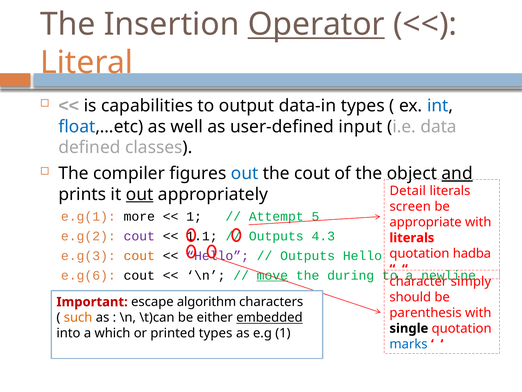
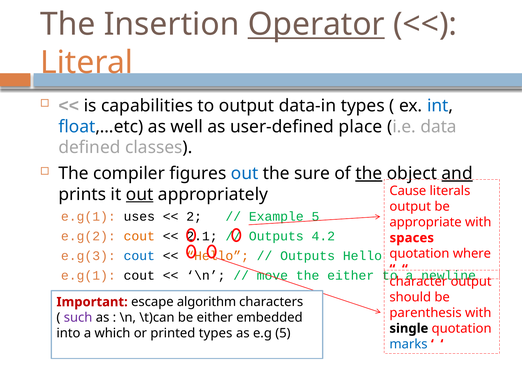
input: input -> place (360, 126)
the cout: cout -> sure (312, 173)
the underline: none -> present (369, 173)
Detail: Detail -> Cause (408, 191)
screen: screen -> output (410, 206)
more: more -> uses (139, 216)
1: 1 -> 2 (194, 216)
Attempt: Attempt -> Example (276, 216)
cout colour: purple -> orange (139, 236)
1.1: 1.1 -> 2.1 (202, 236)
4.3: 4.3 -> 4.2 (323, 236)
literals: literals -> spaces (412, 238)
hadba: hadba -> where (472, 253)
cout colour: orange -> blue (139, 255)
Hello colour: purple -> orange (218, 255)
e.g(6: e.g(6 -> e.g(1 (88, 275)
move underline: present -> none (272, 275)
the during: during -> either (351, 275)
simply: simply -> output (471, 281)
such colour: orange -> purple (78, 317)
embedded underline: present -> none (269, 317)
e.g 1: 1 -> 5 (283, 333)
